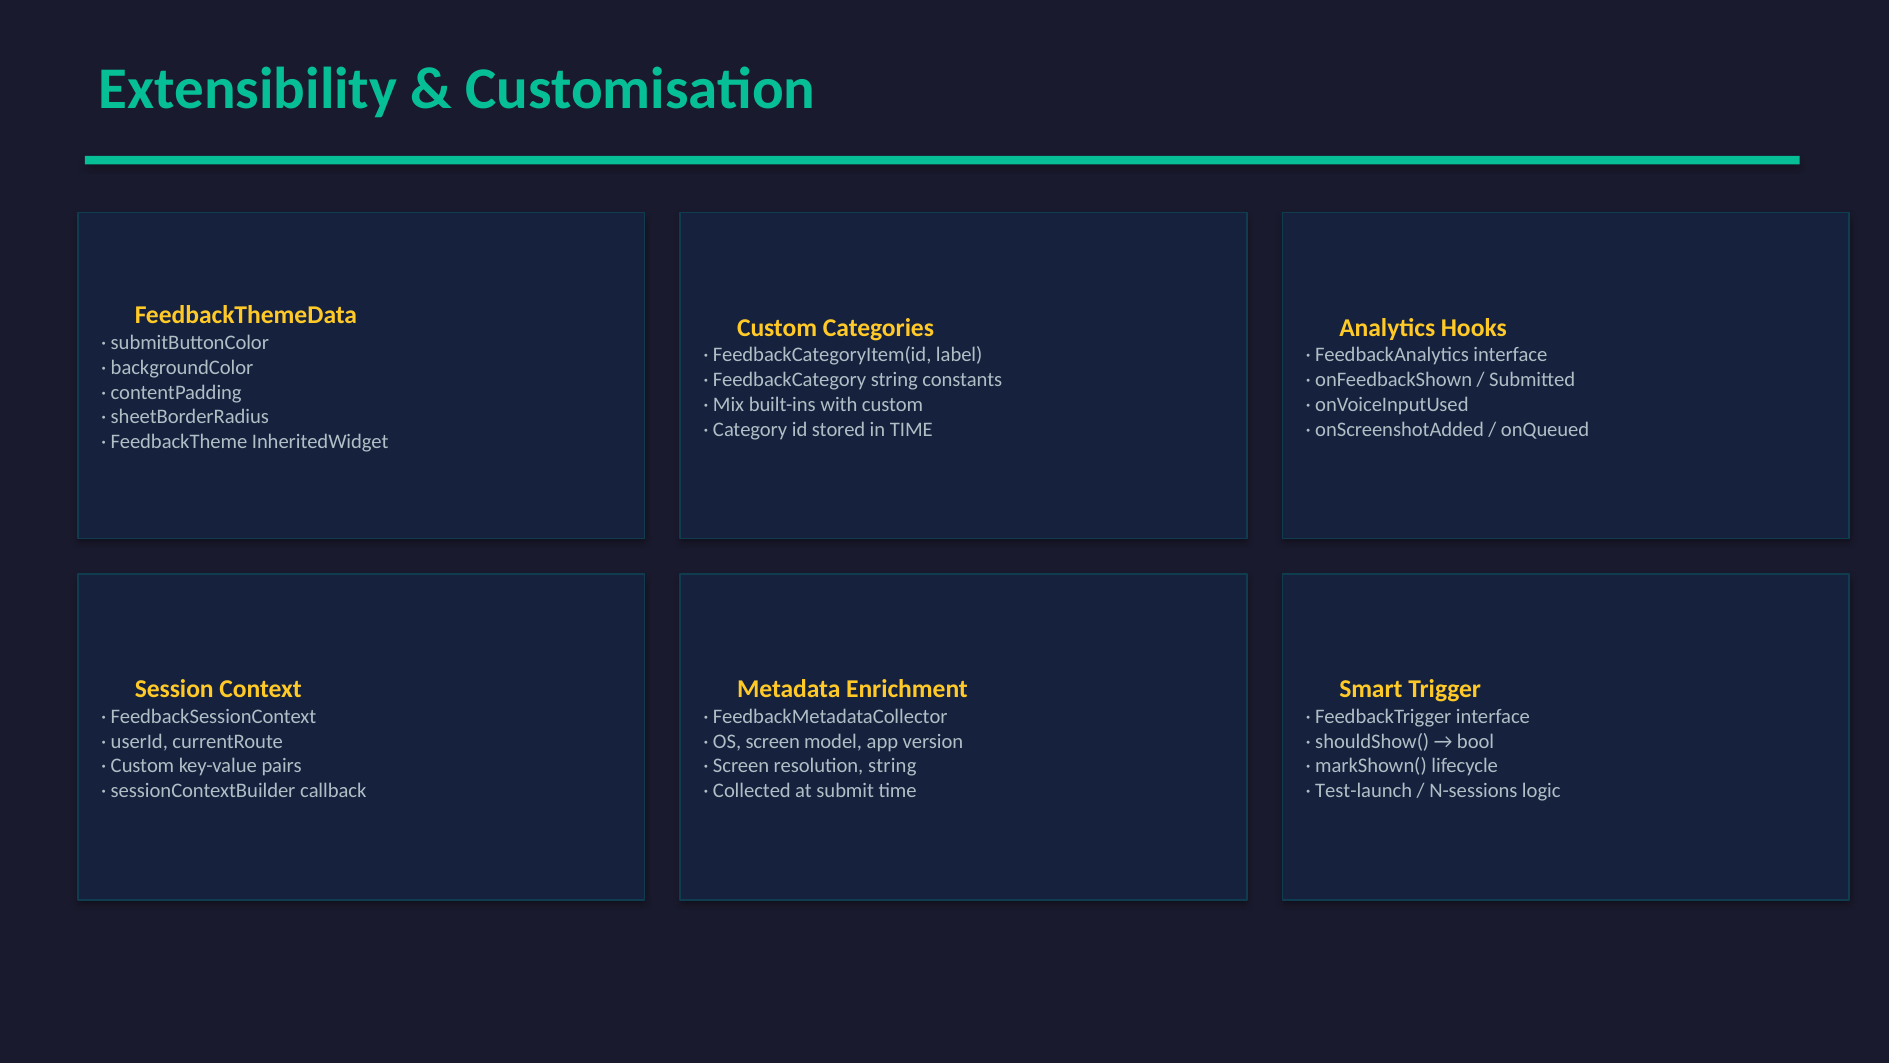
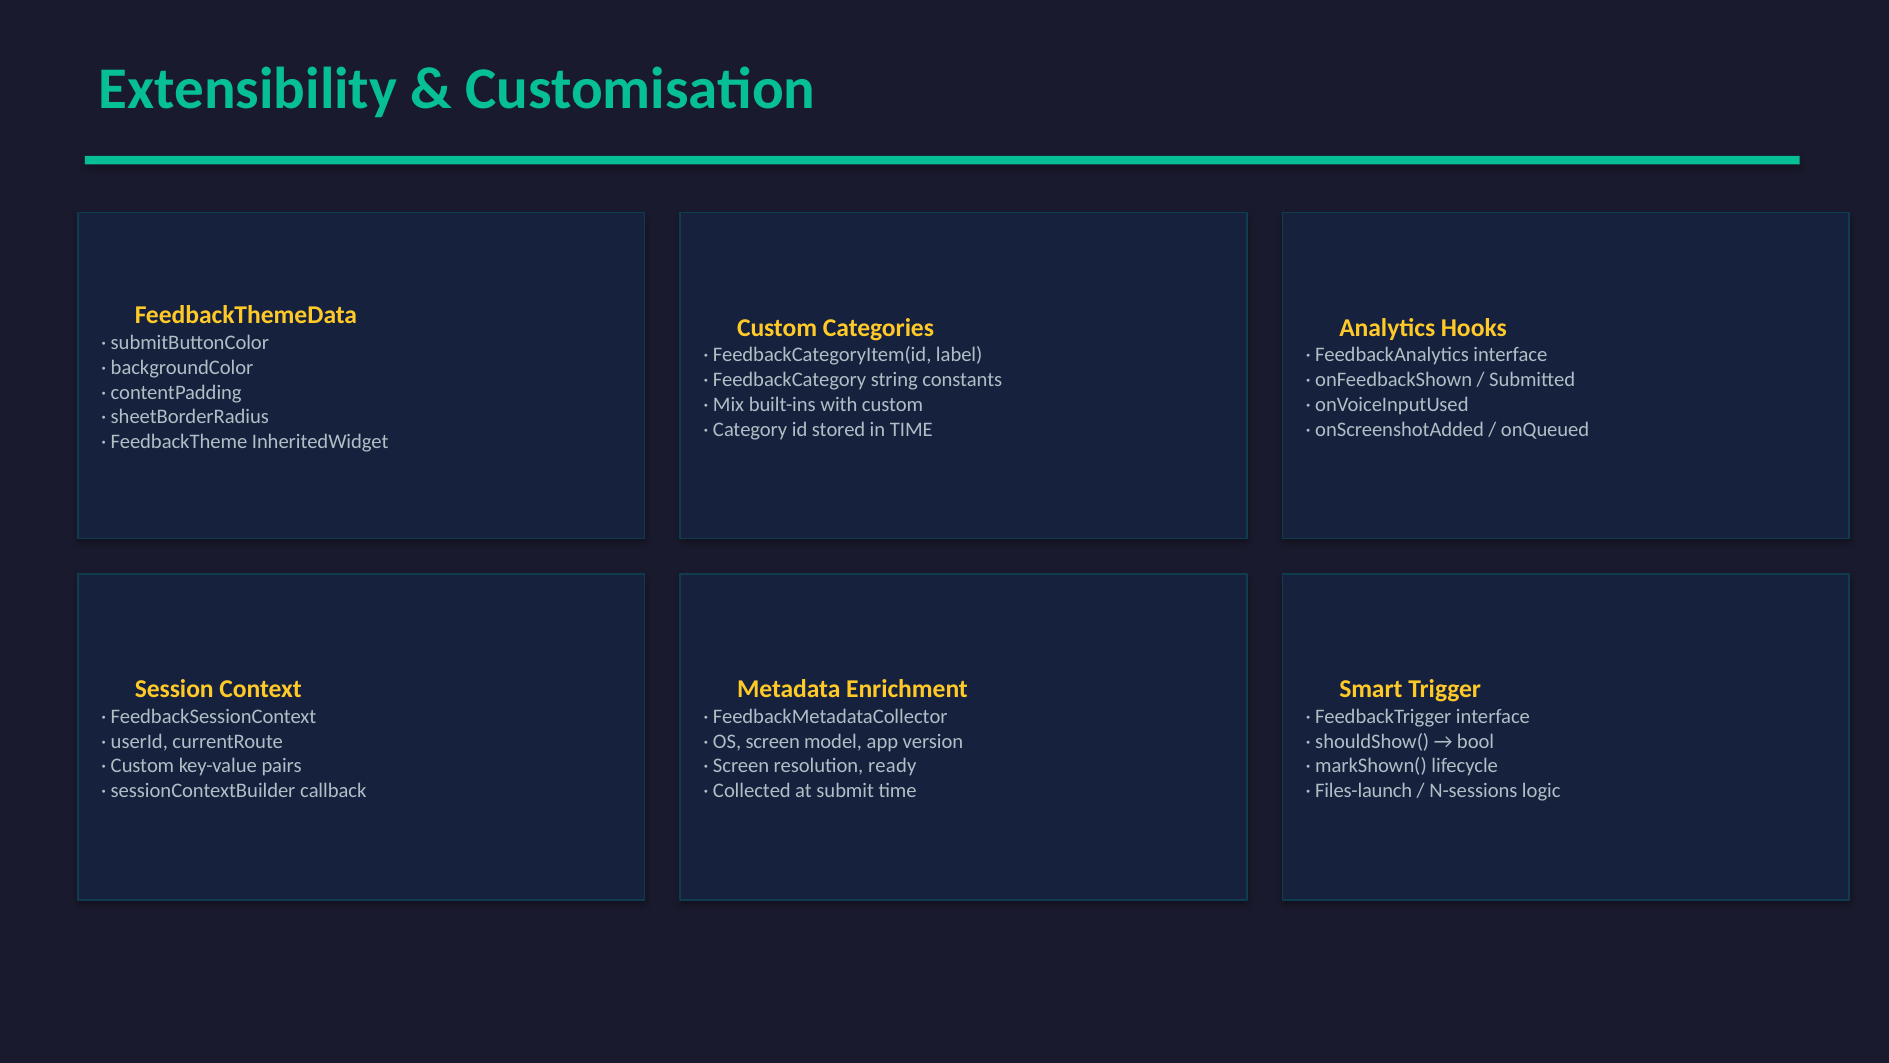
resolution string: string -> ready (892, 766)
Test-launch: Test-launch -> Files-launch (1364, 791)
